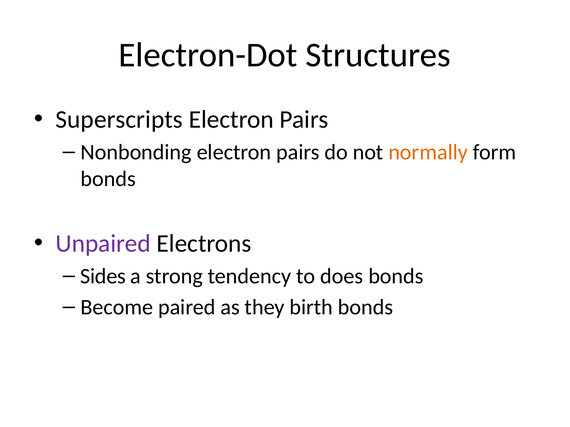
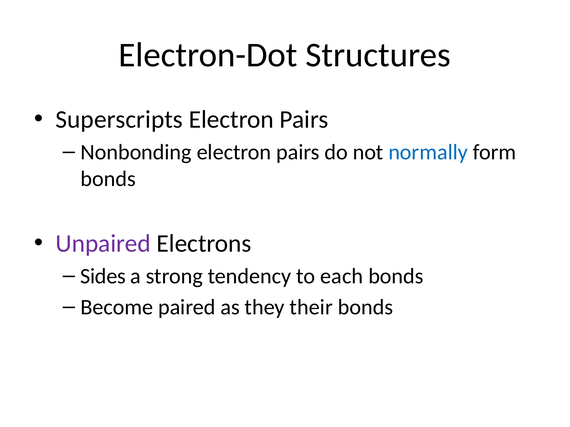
normally colour: orange -> blue (428, 152)
does: does -> each (342, 277)
birth: birth -> their (311, 308)
